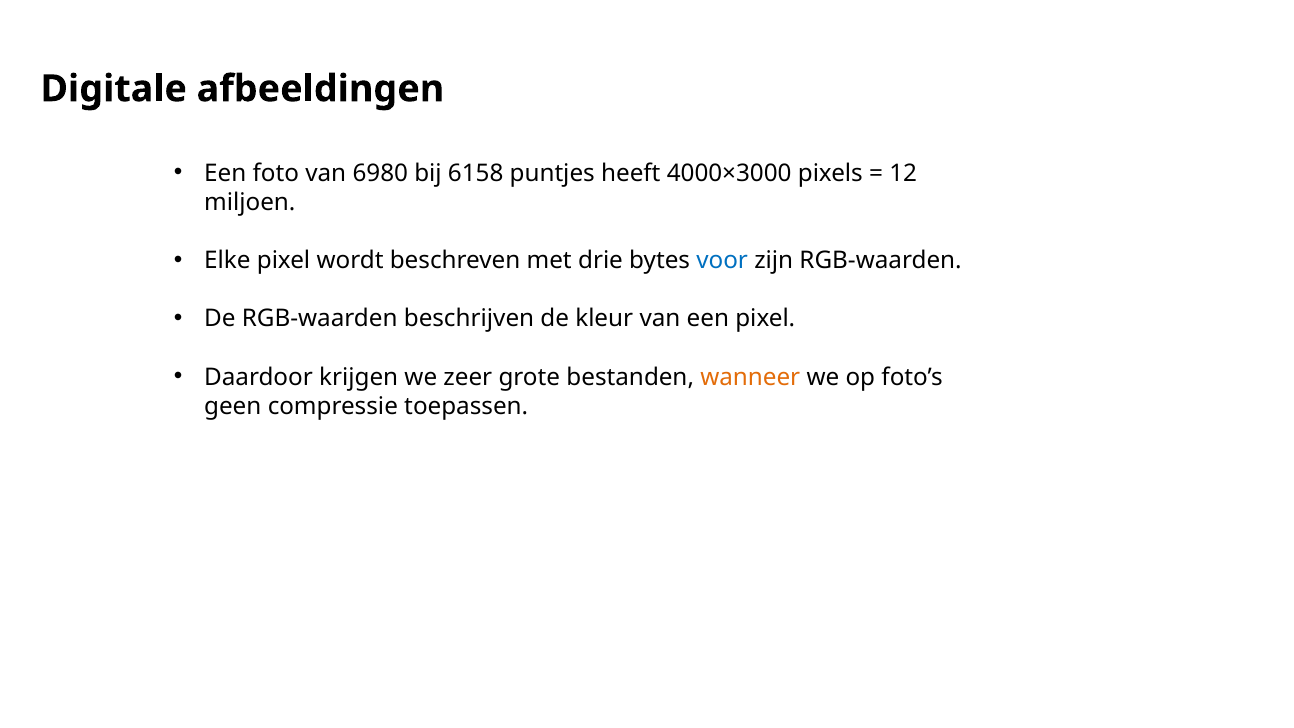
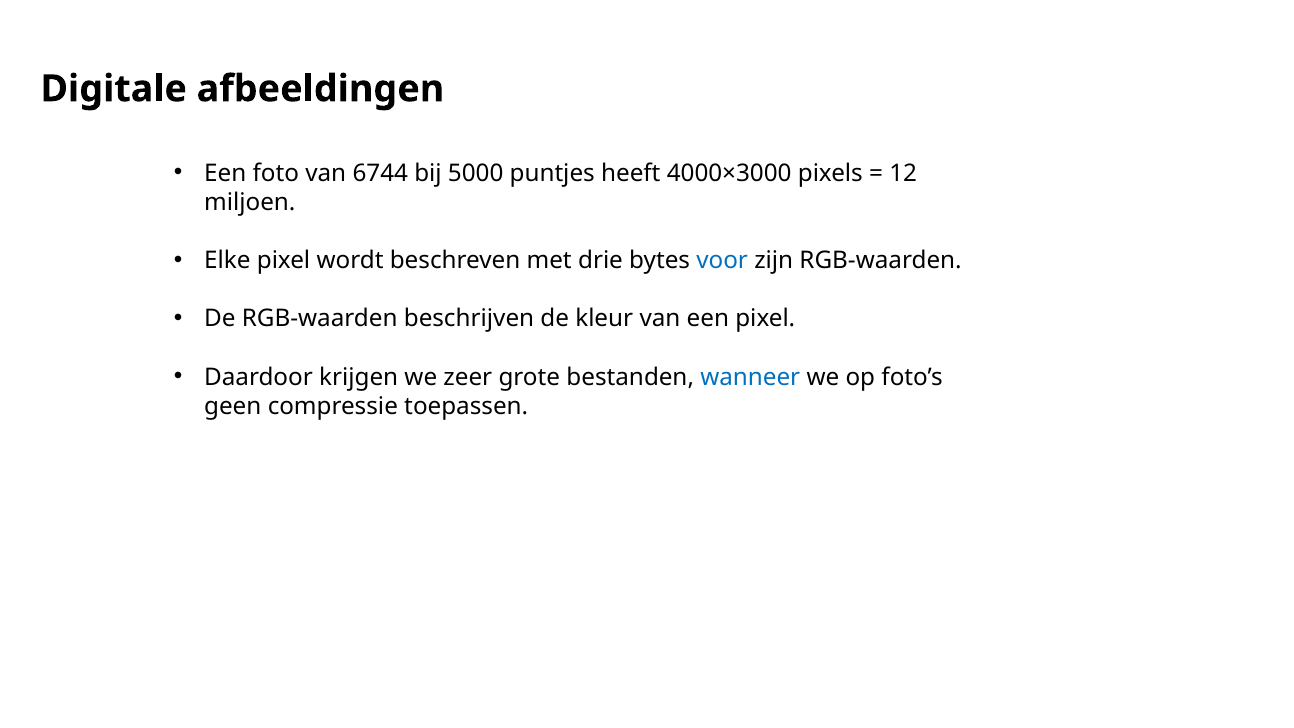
6980: 6980 -> 6744 (380, 173)
6158: 6158 -> 5000 (476, 173)
wanneer colour: orange -> blue (750, 377)
